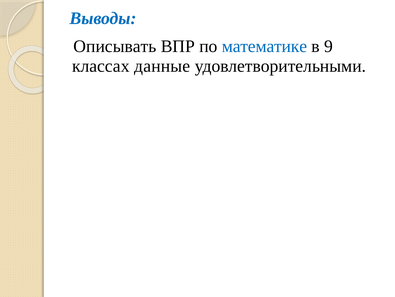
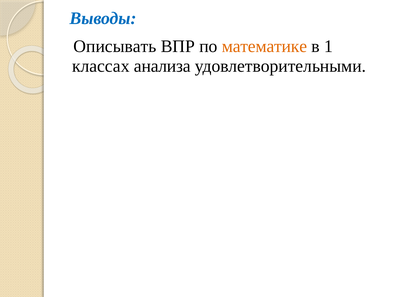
математике colour: blue -> orange (264, 46)
9: 9 -> 1 (328, 46)
данные: данные -> анализа (162, 66)
